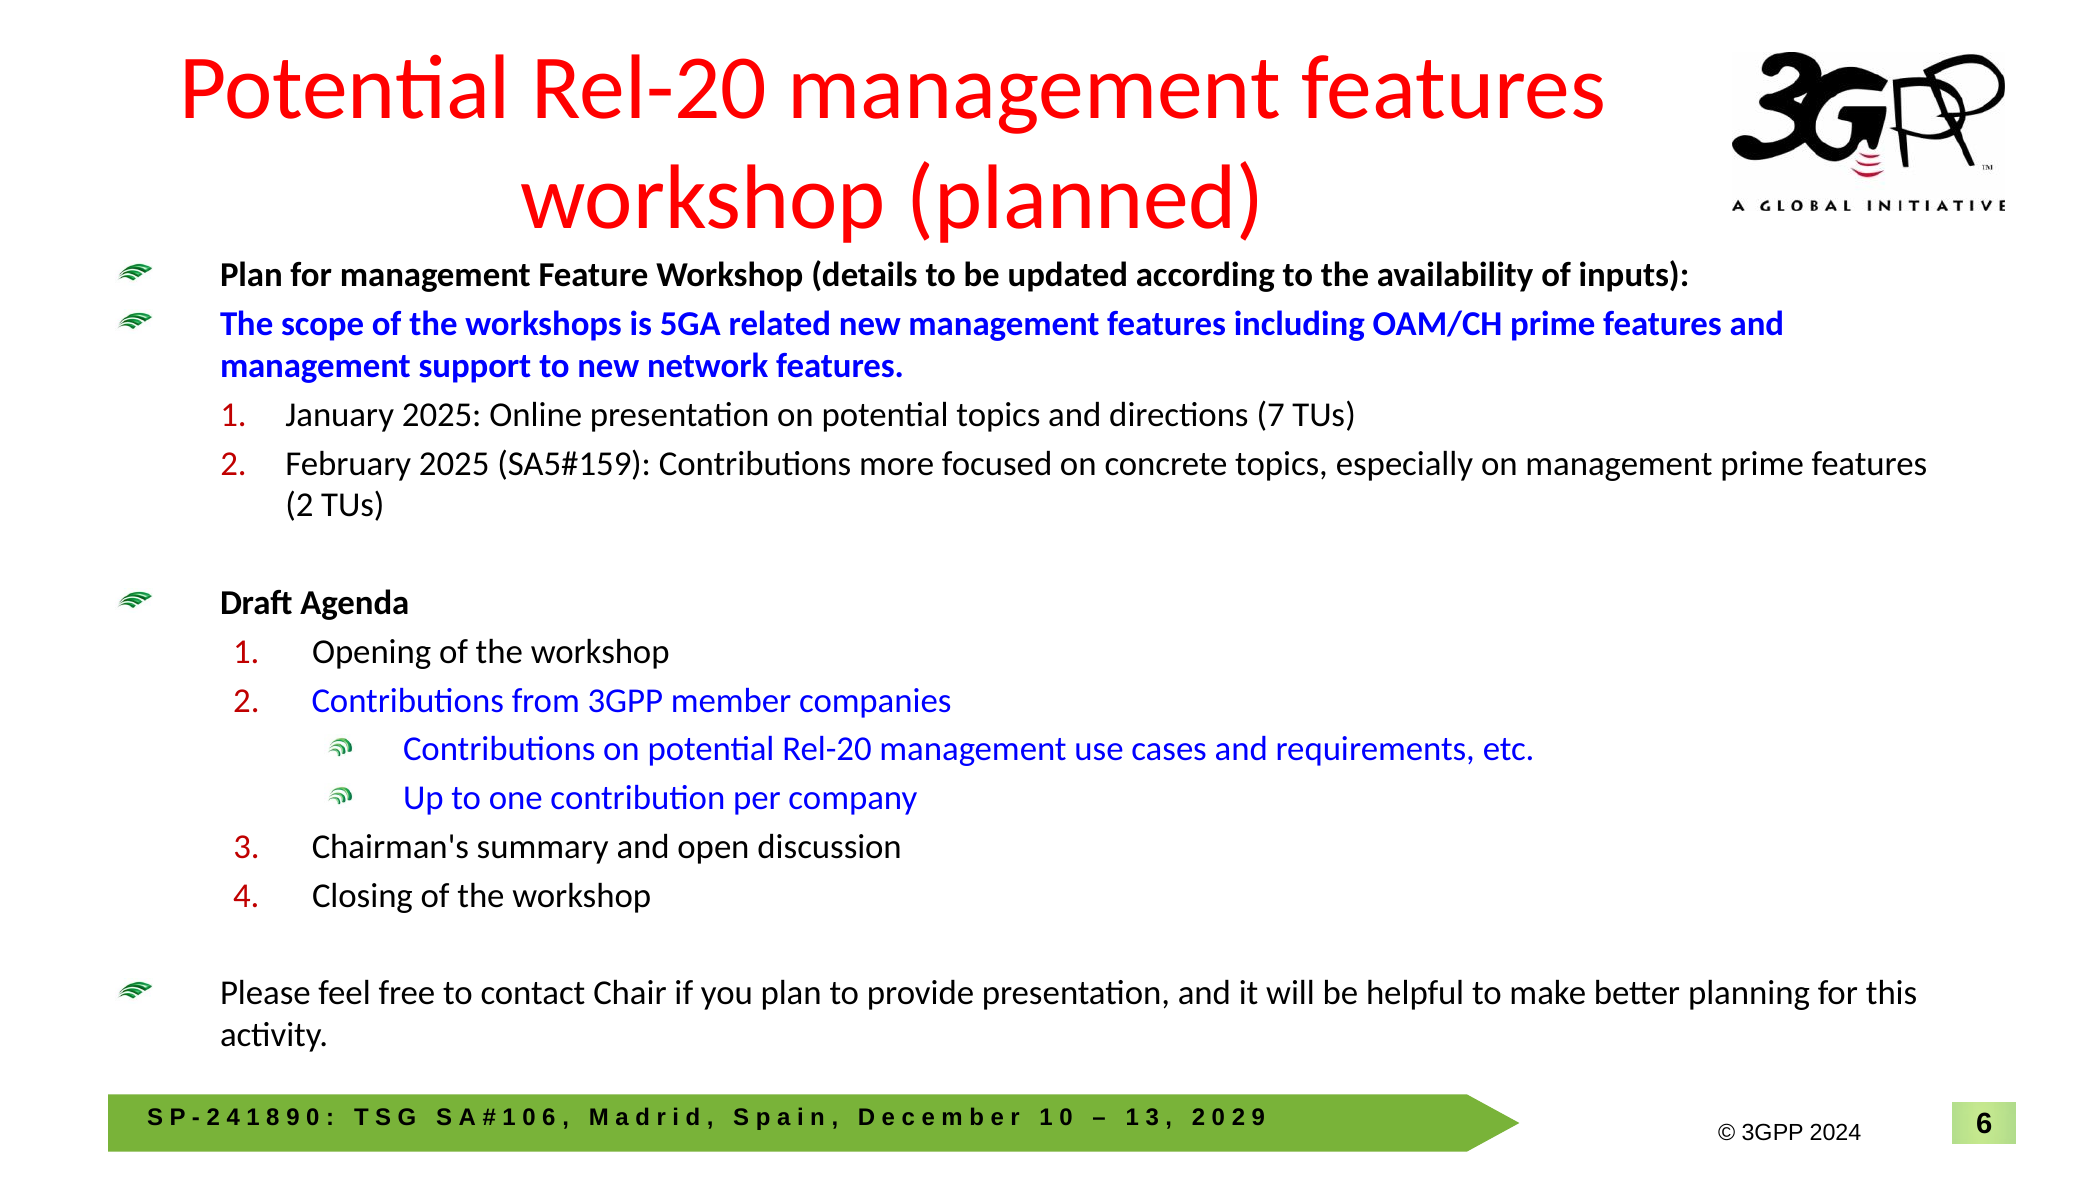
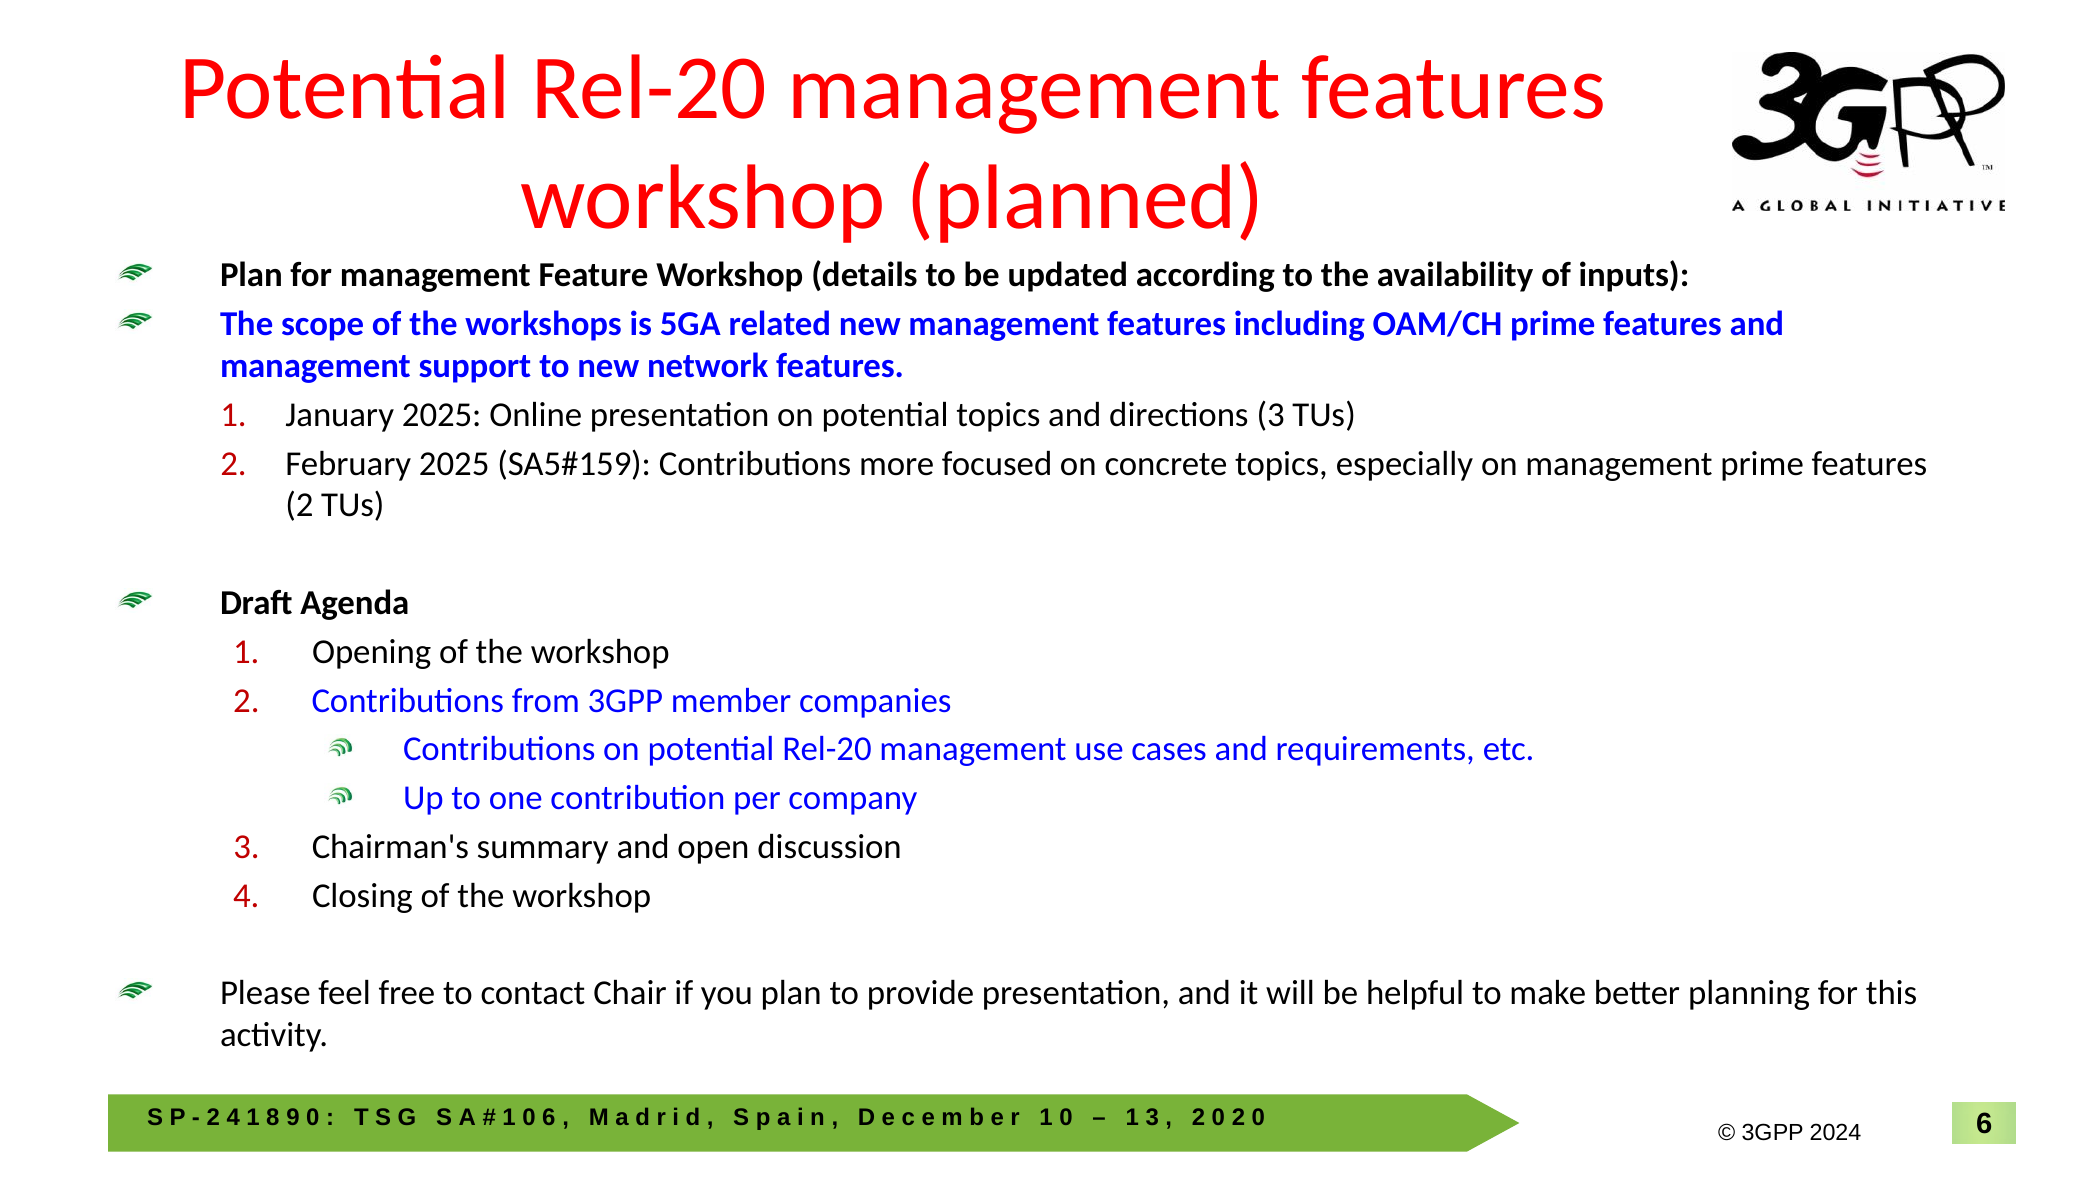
directions 7: 7 -> 3 (1271, 415)
9: 9 -> 0 (1258, 1118)
